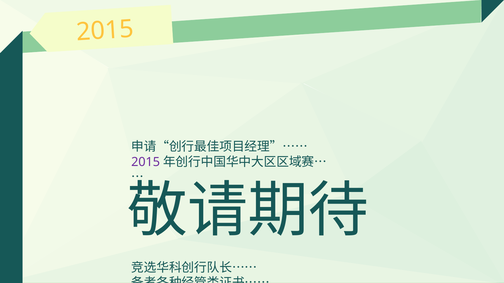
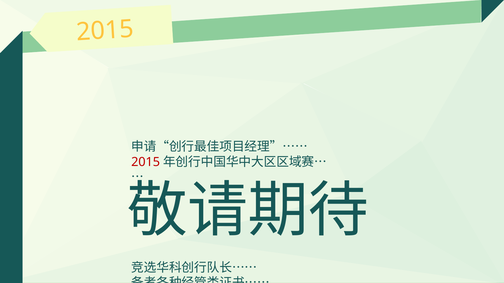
2015 colour: purple -> red (146, 162)
